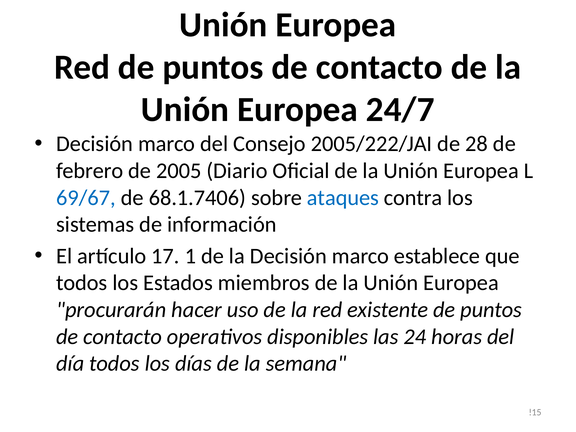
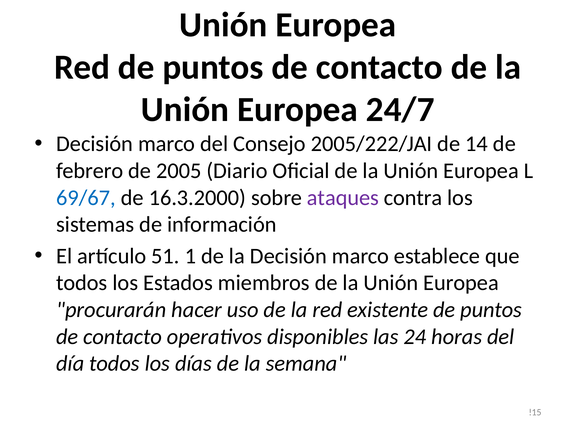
28: 28 -> 14 (477, 144)
68.1.7406: 68.1.7406 -> 16.3.2000 (197, 198)
ataques colour: blue -> purple (343, 198)
17: 17 -> 51 (165, 256)
